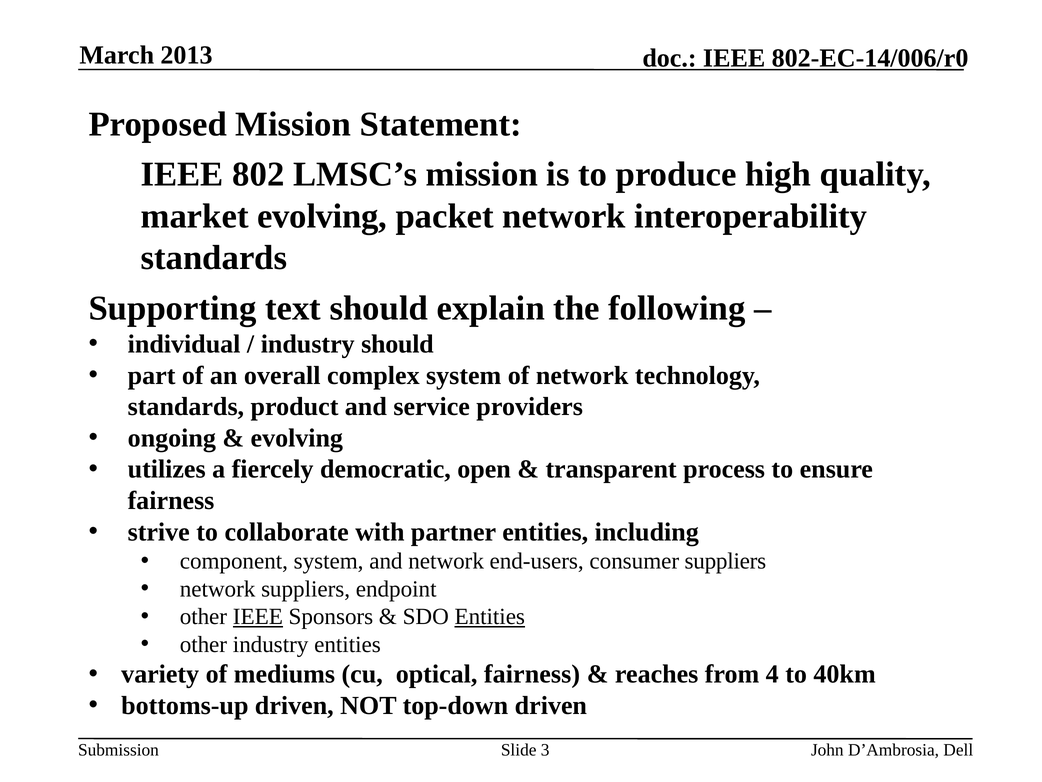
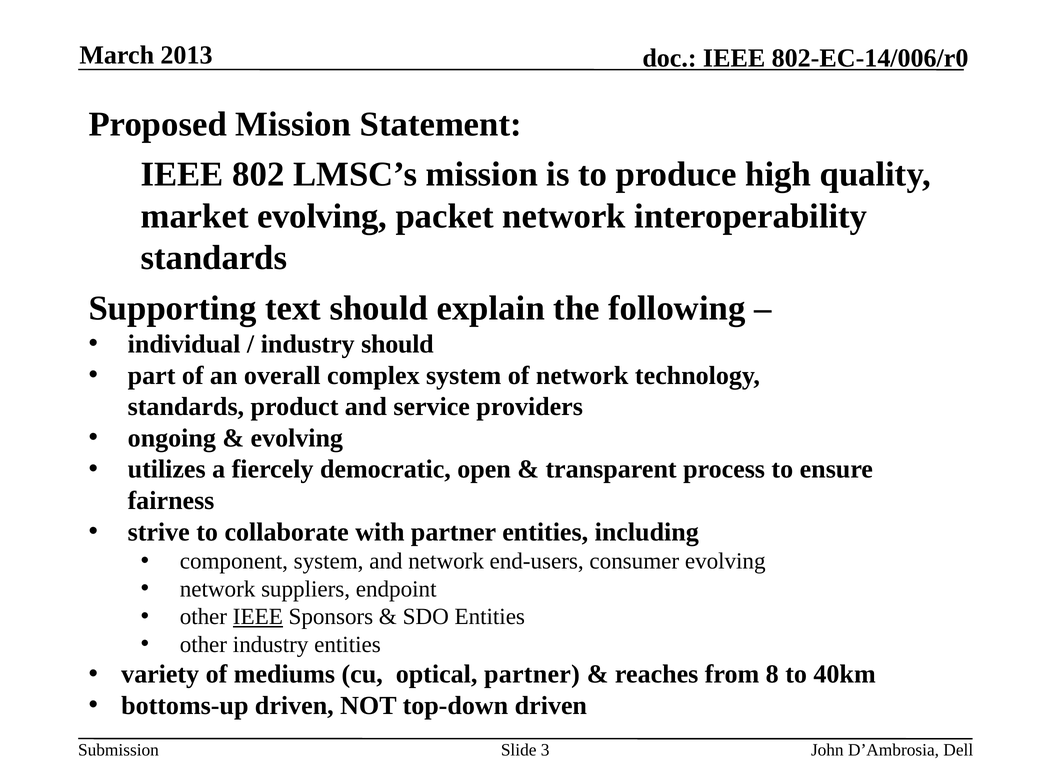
consumer suppliers: suppliers -> evolving (725, 561)
Entities underline: present -> none (490, 616)
optical fairness: fairness -> partner (532, 674)
4: 4 -> 8 (772, 674)
